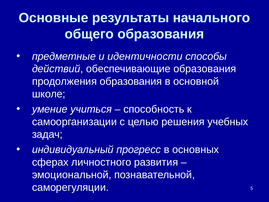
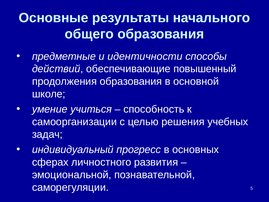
обеспечивающие образования: образования -> повышенный (205, 69)
